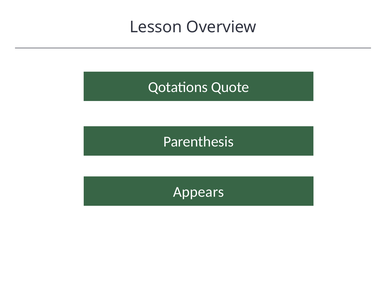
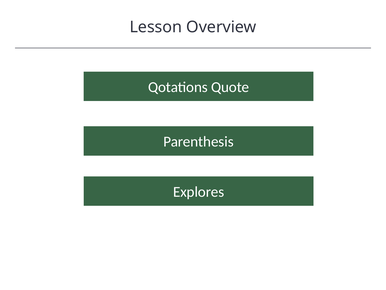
Appears: Appears -> Explores (199, 191)
